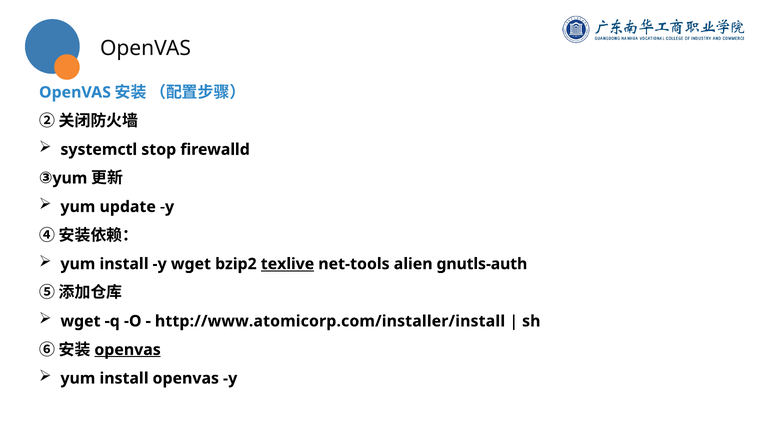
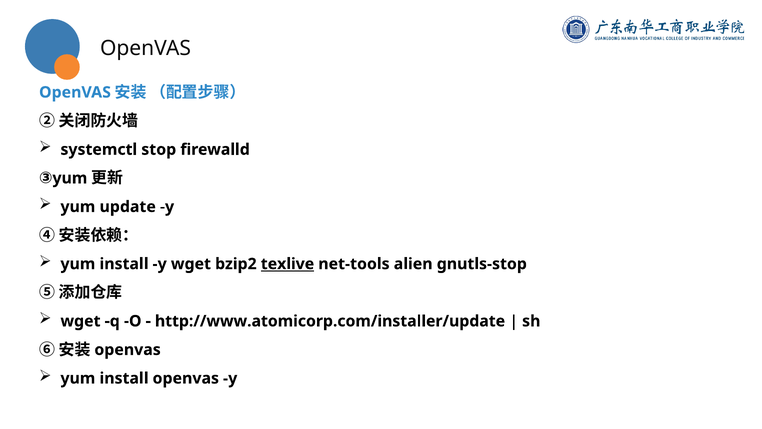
gnutls-auth: gnutls-auth -> gnutls-stop (482, 264)
http://www.atomicorp.com/installer/install: http://www.atomicorp.com/installer/install -> http://www.atomicorp.com/installer/update (330, 321)
openvas underline: present -> none (128, 349)
